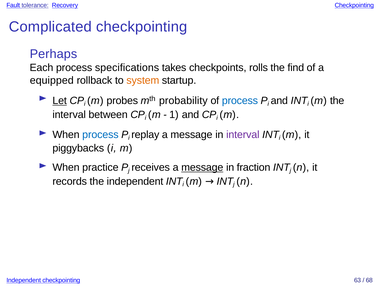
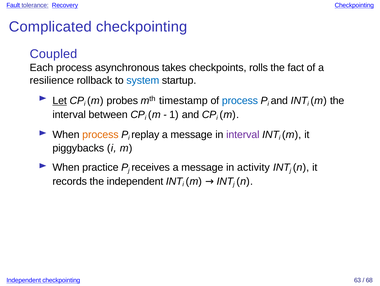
Perhaps: Perhaps -> Coupled (53, 54)
specifications: specifications -> asynchronous (127, 68)
find: find -> fact (296, 68)
equipped: equipped -> resilience (52, 80)
system colour: orange -> blue (143, 80)
probability: probability -> timestamp (183, 100)
process colour: blue -> orange (100, 134)
message underline: present -> none (202, 167)
fraction: fraction -> activity (253, 167)
